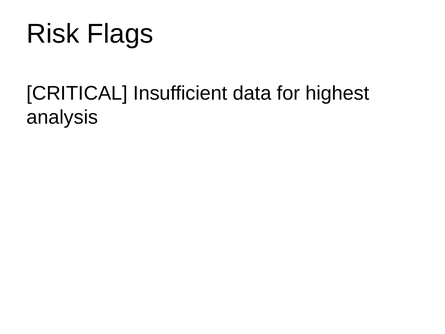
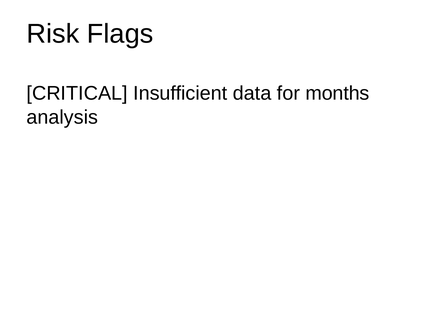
highest: highest -> months (337, 93)
